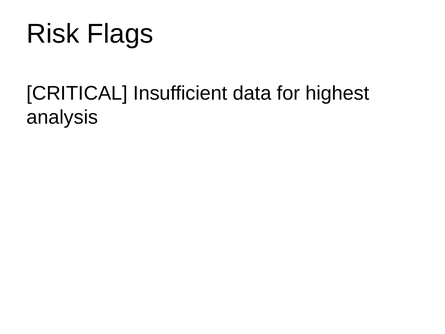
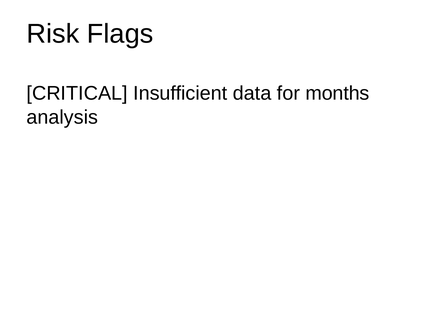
highest: highest -> months (337, 93)
